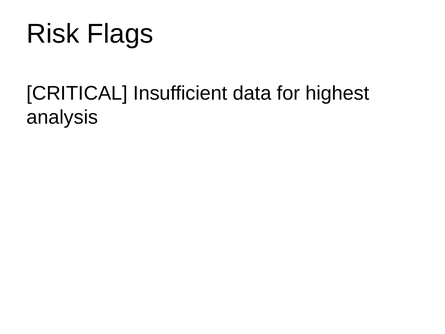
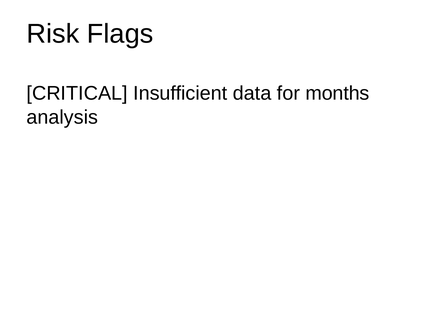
highest: highest -> months (337, 93)
